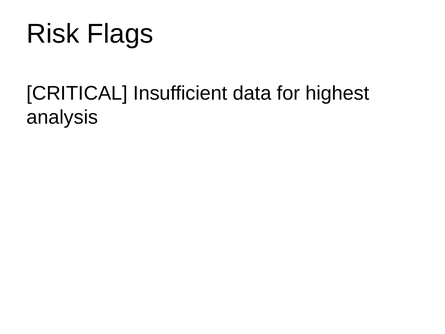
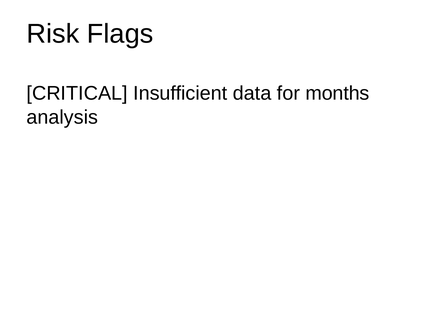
highest: highest -> months (337, 93)
